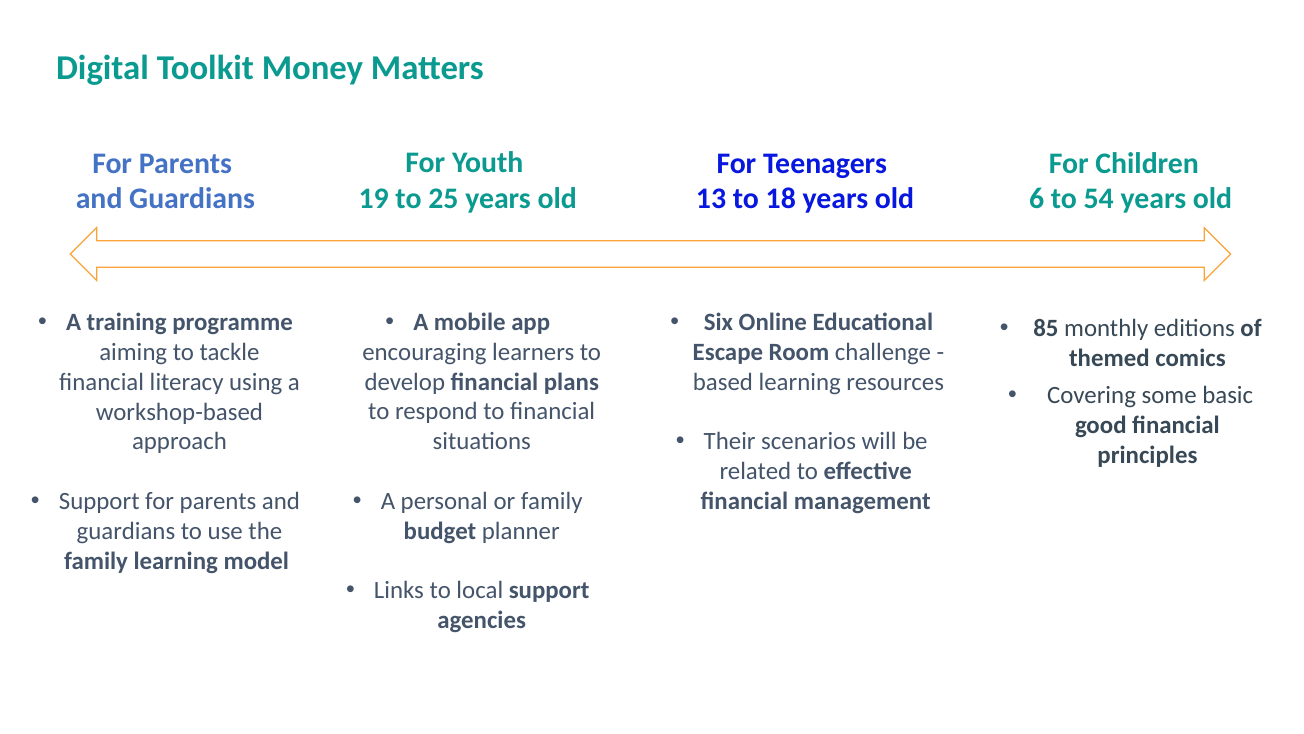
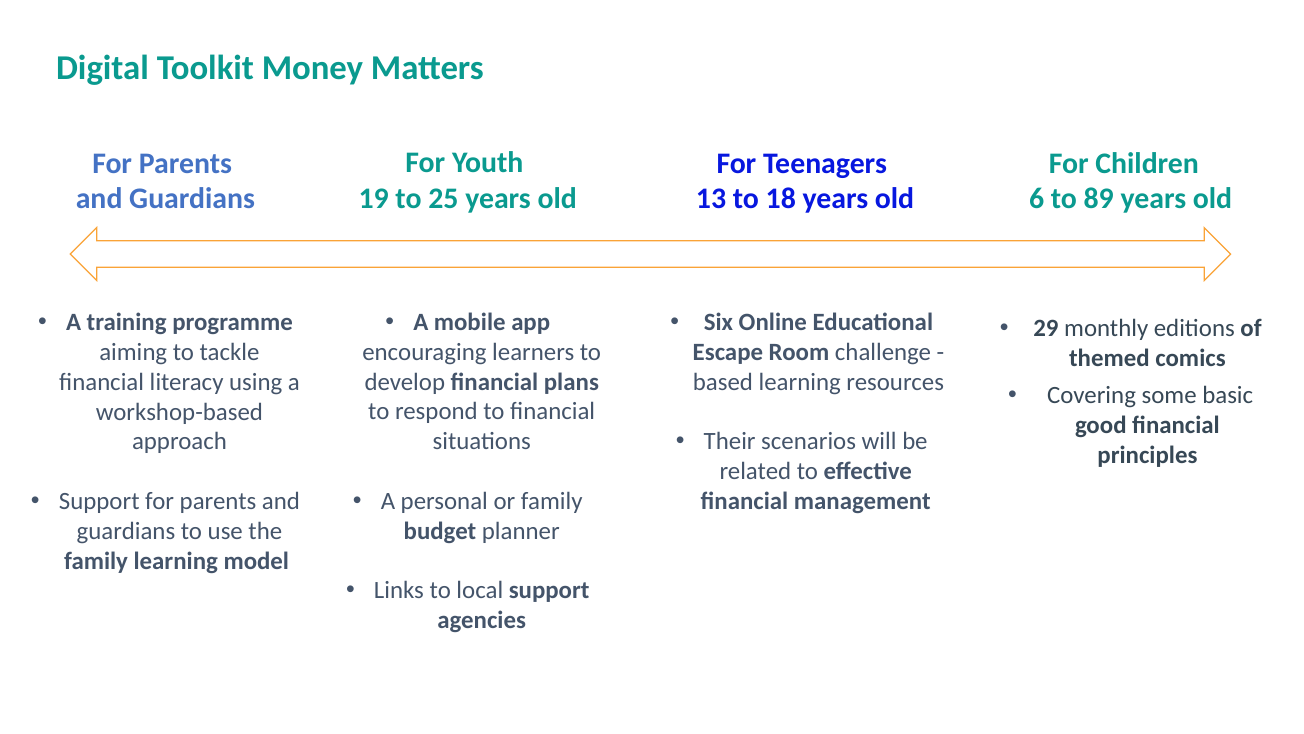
54: 54 -> 89 (1099, 199)
85: 85 -> 29 (1046, 328)
